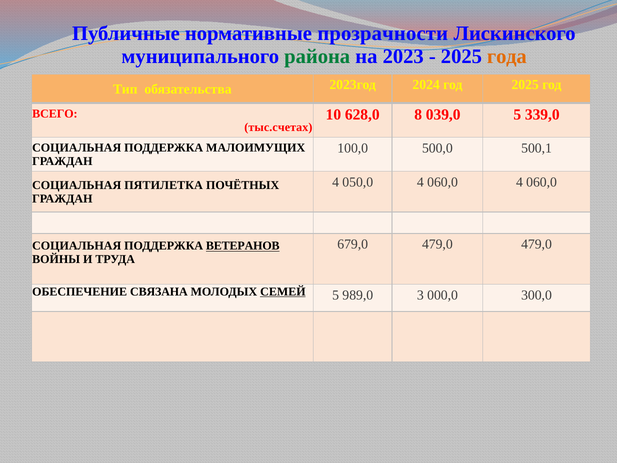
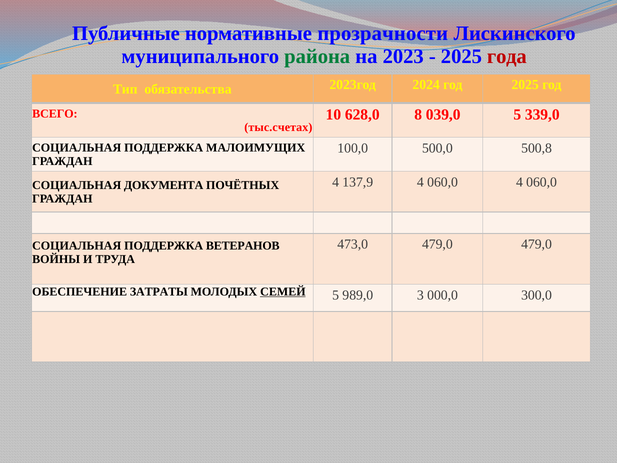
года colour: orange -> red (507, 56)
500,1: 500,1 -> 500,8 (537, 148)
050,0: 050,0 -> 137,9 (358, 182)
ПЯТИЛЕТКА: ПЯТИЛЕТКА -> ДОКУМЕНТА (164, 185)
679,0: 679,0 -> 473,0 (353, 244)
ВЕТЕРАНОВ underline: present -> none (243, 246)
СВЯЗАНА: СВЯЗАНА -> ЗАТРАТЫ (159, 291)
